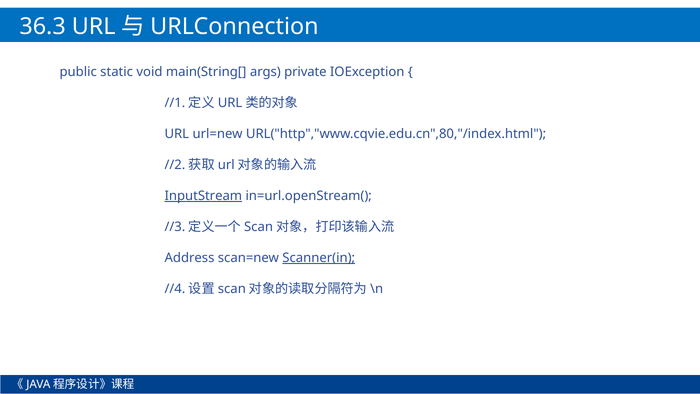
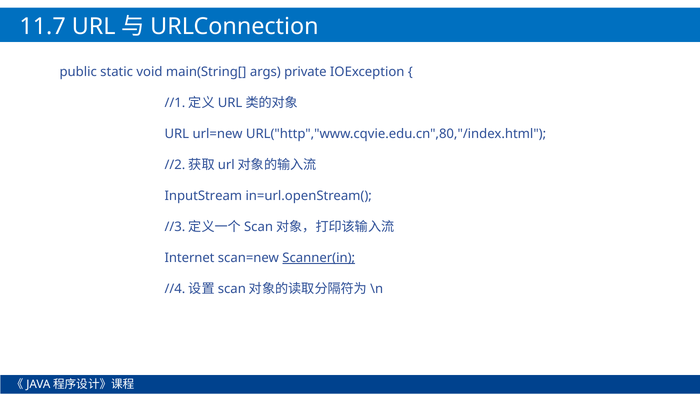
36.3: 36.3 -> 11.7 (43, 26)
InputStream underline: present -> none (203, 196)
Address: Address -> Internet (190, 258)
